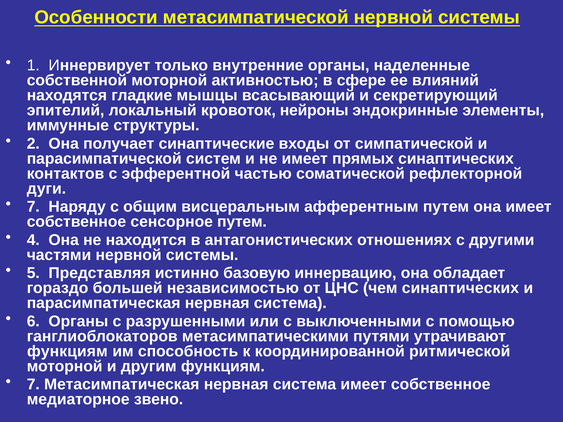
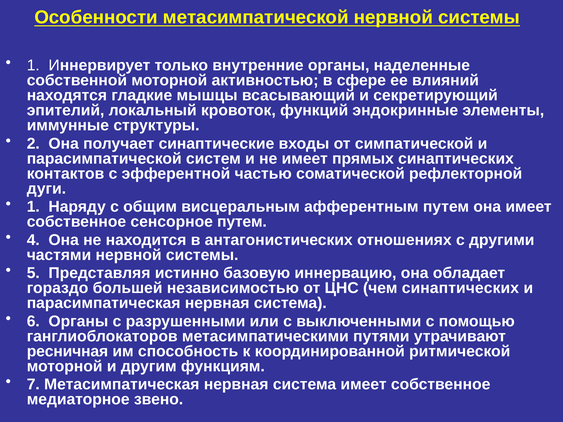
нейроны: нейроны -> функций (314, 110)
7: 7 -> 1 (33, 207)
функциям: функциям -> ресничная (67, 352)
